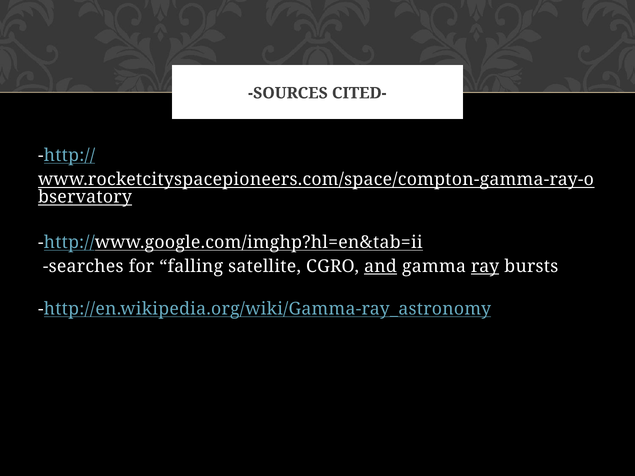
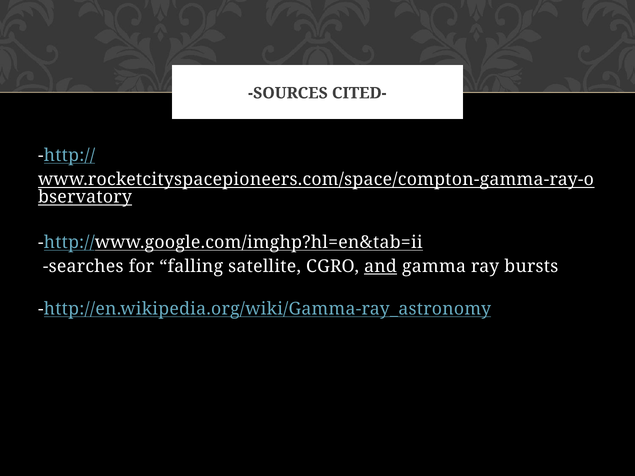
ray underline: present -> none (485, 267)
